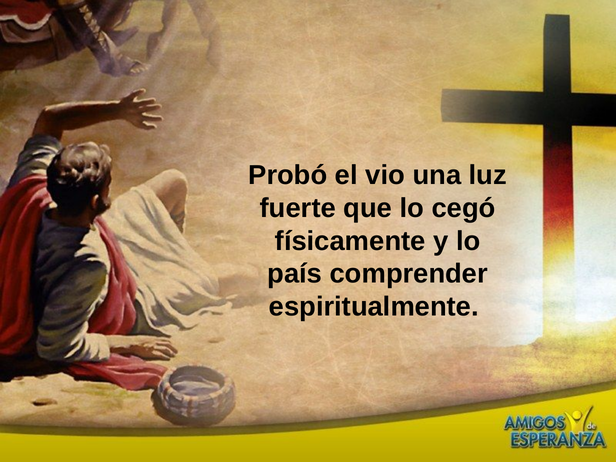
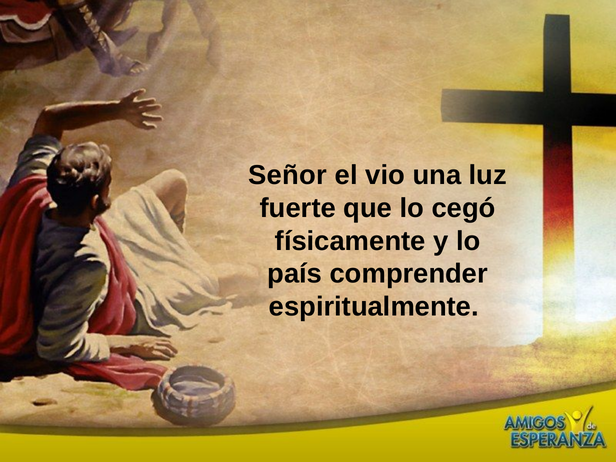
Probó: Probó -> Señor (288, 175)
